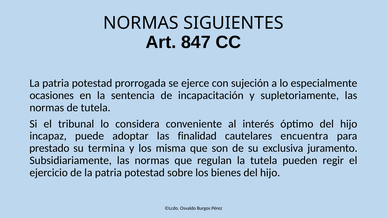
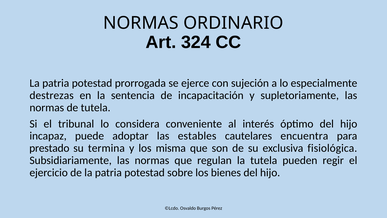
SIGUIENTES: SIGUIENTES -> ORDINARIO (233, 23)
847: 847 -> 324 (196, 42)
ocasiones: ocasiones -> destrezas (52, 95)
finalidad: finalidad -> estables (197, 136)
juramento: juramento -> fisiológica (332, 148)
